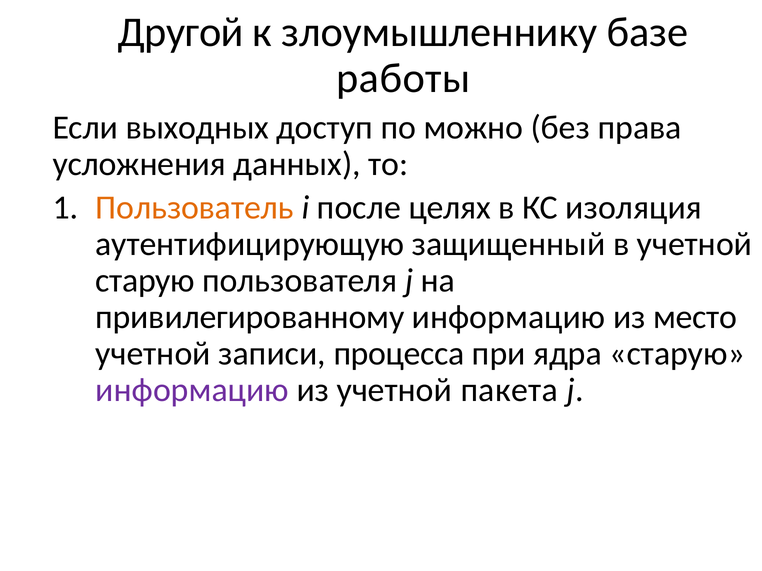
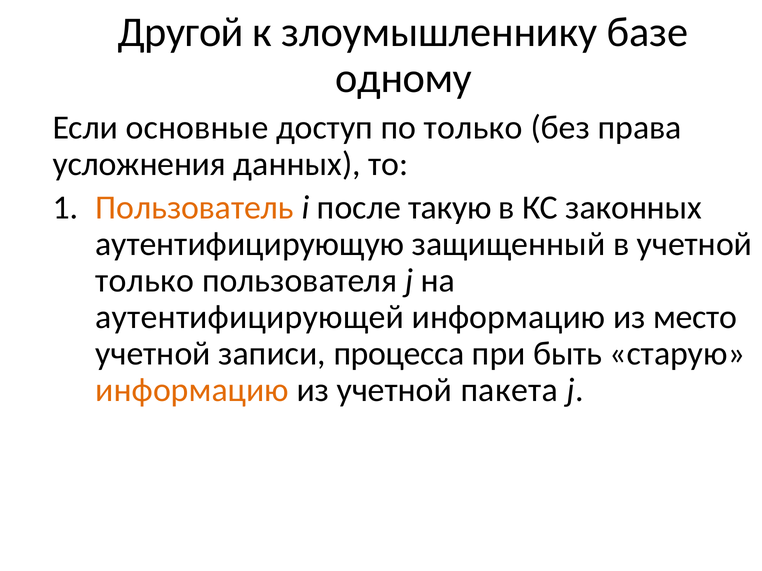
работы: работы -> одному (404, 78)
выходных: выходных -> основные (197, 128)
по можно: можно -> только (473, 128)
целях: целях -> такую (450, 208)
изоляция: изоляция -> законных (634, 208)
старую: старую -> только (145, 281)
привилегированному: привилегированному -> аутентифицирующей (250, 317)
ядра: ядра -> быть (568, 354)
информацию colour: purple -> orange (192, 391)
